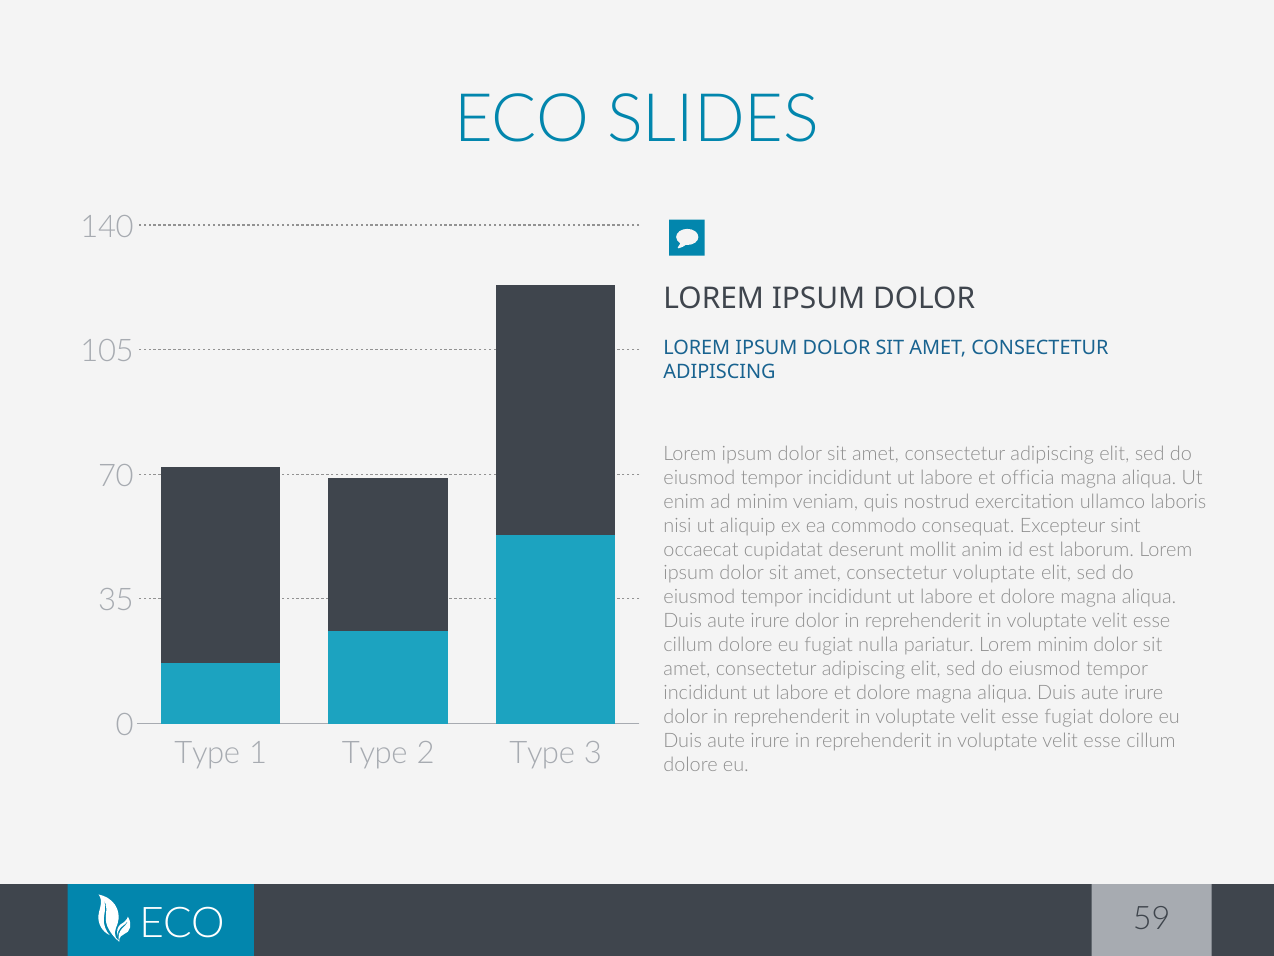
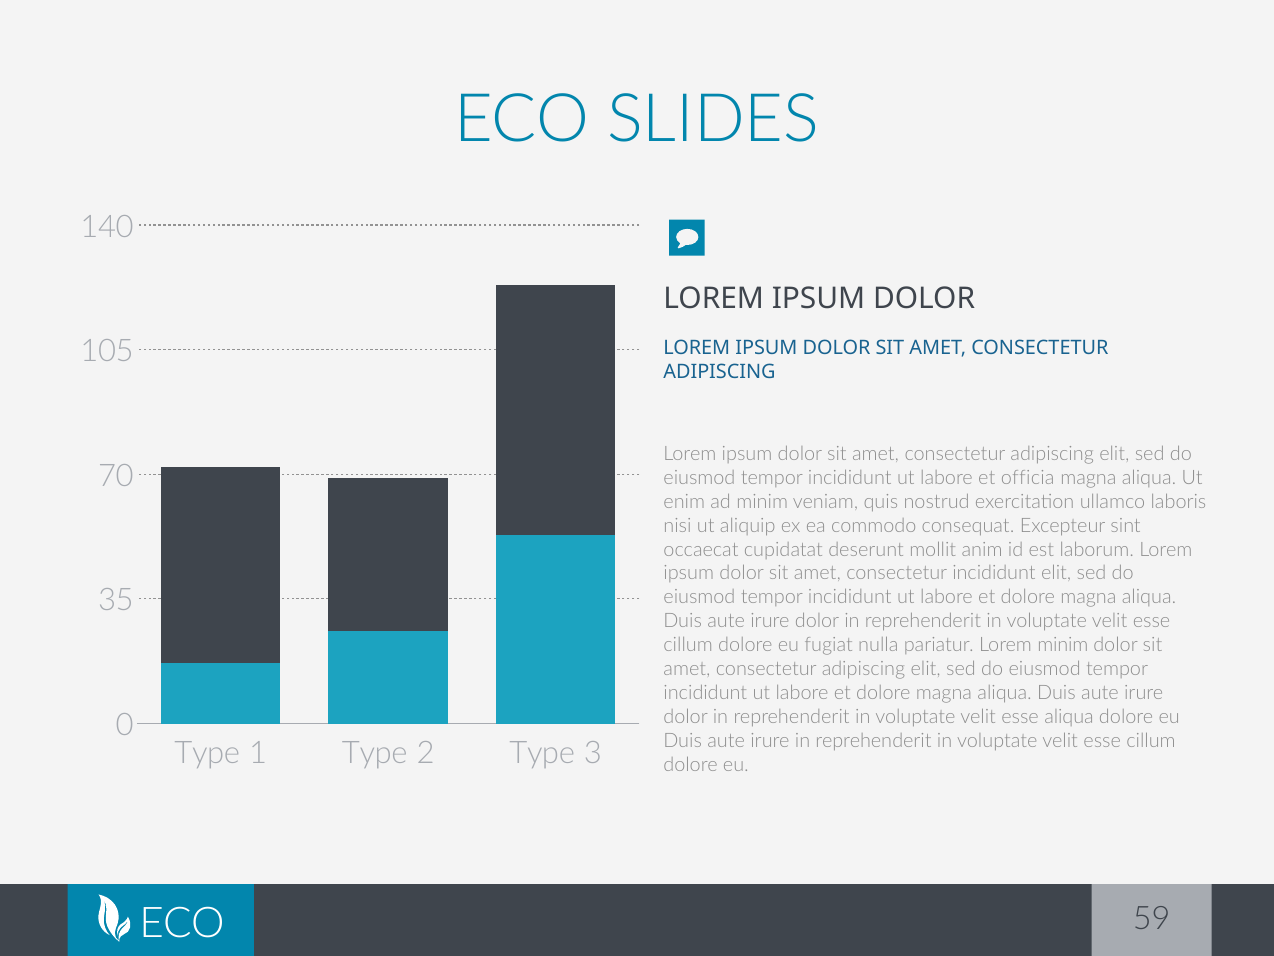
consectetur voluptate: voluptate -> incididunt (994, 573)
esse fugiat: fugiat -> aliqua (1069, 716)
